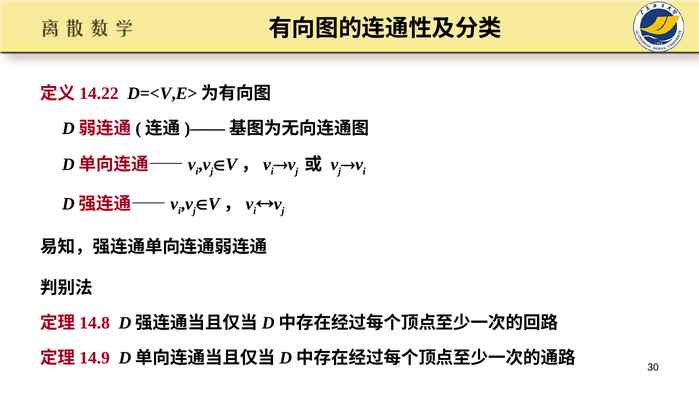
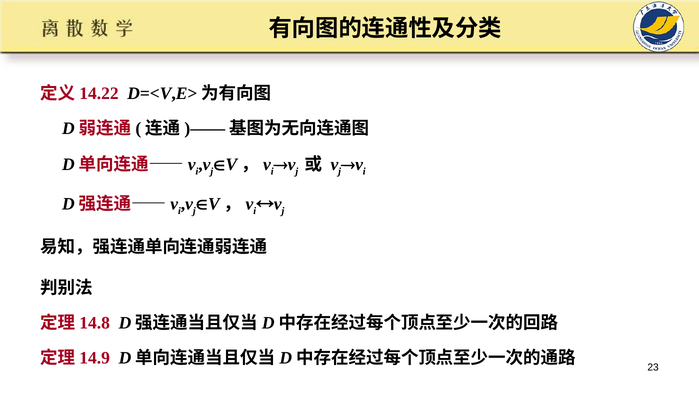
30: 30 -> 23 (653, 368)
